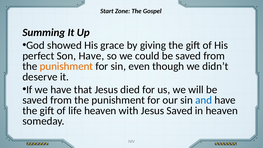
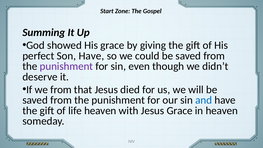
punishment colour: orange -> purple (66, 66)
we have: have -> from (61, 90)
Jesus Saved: Saved -> Grace (180, 111)
